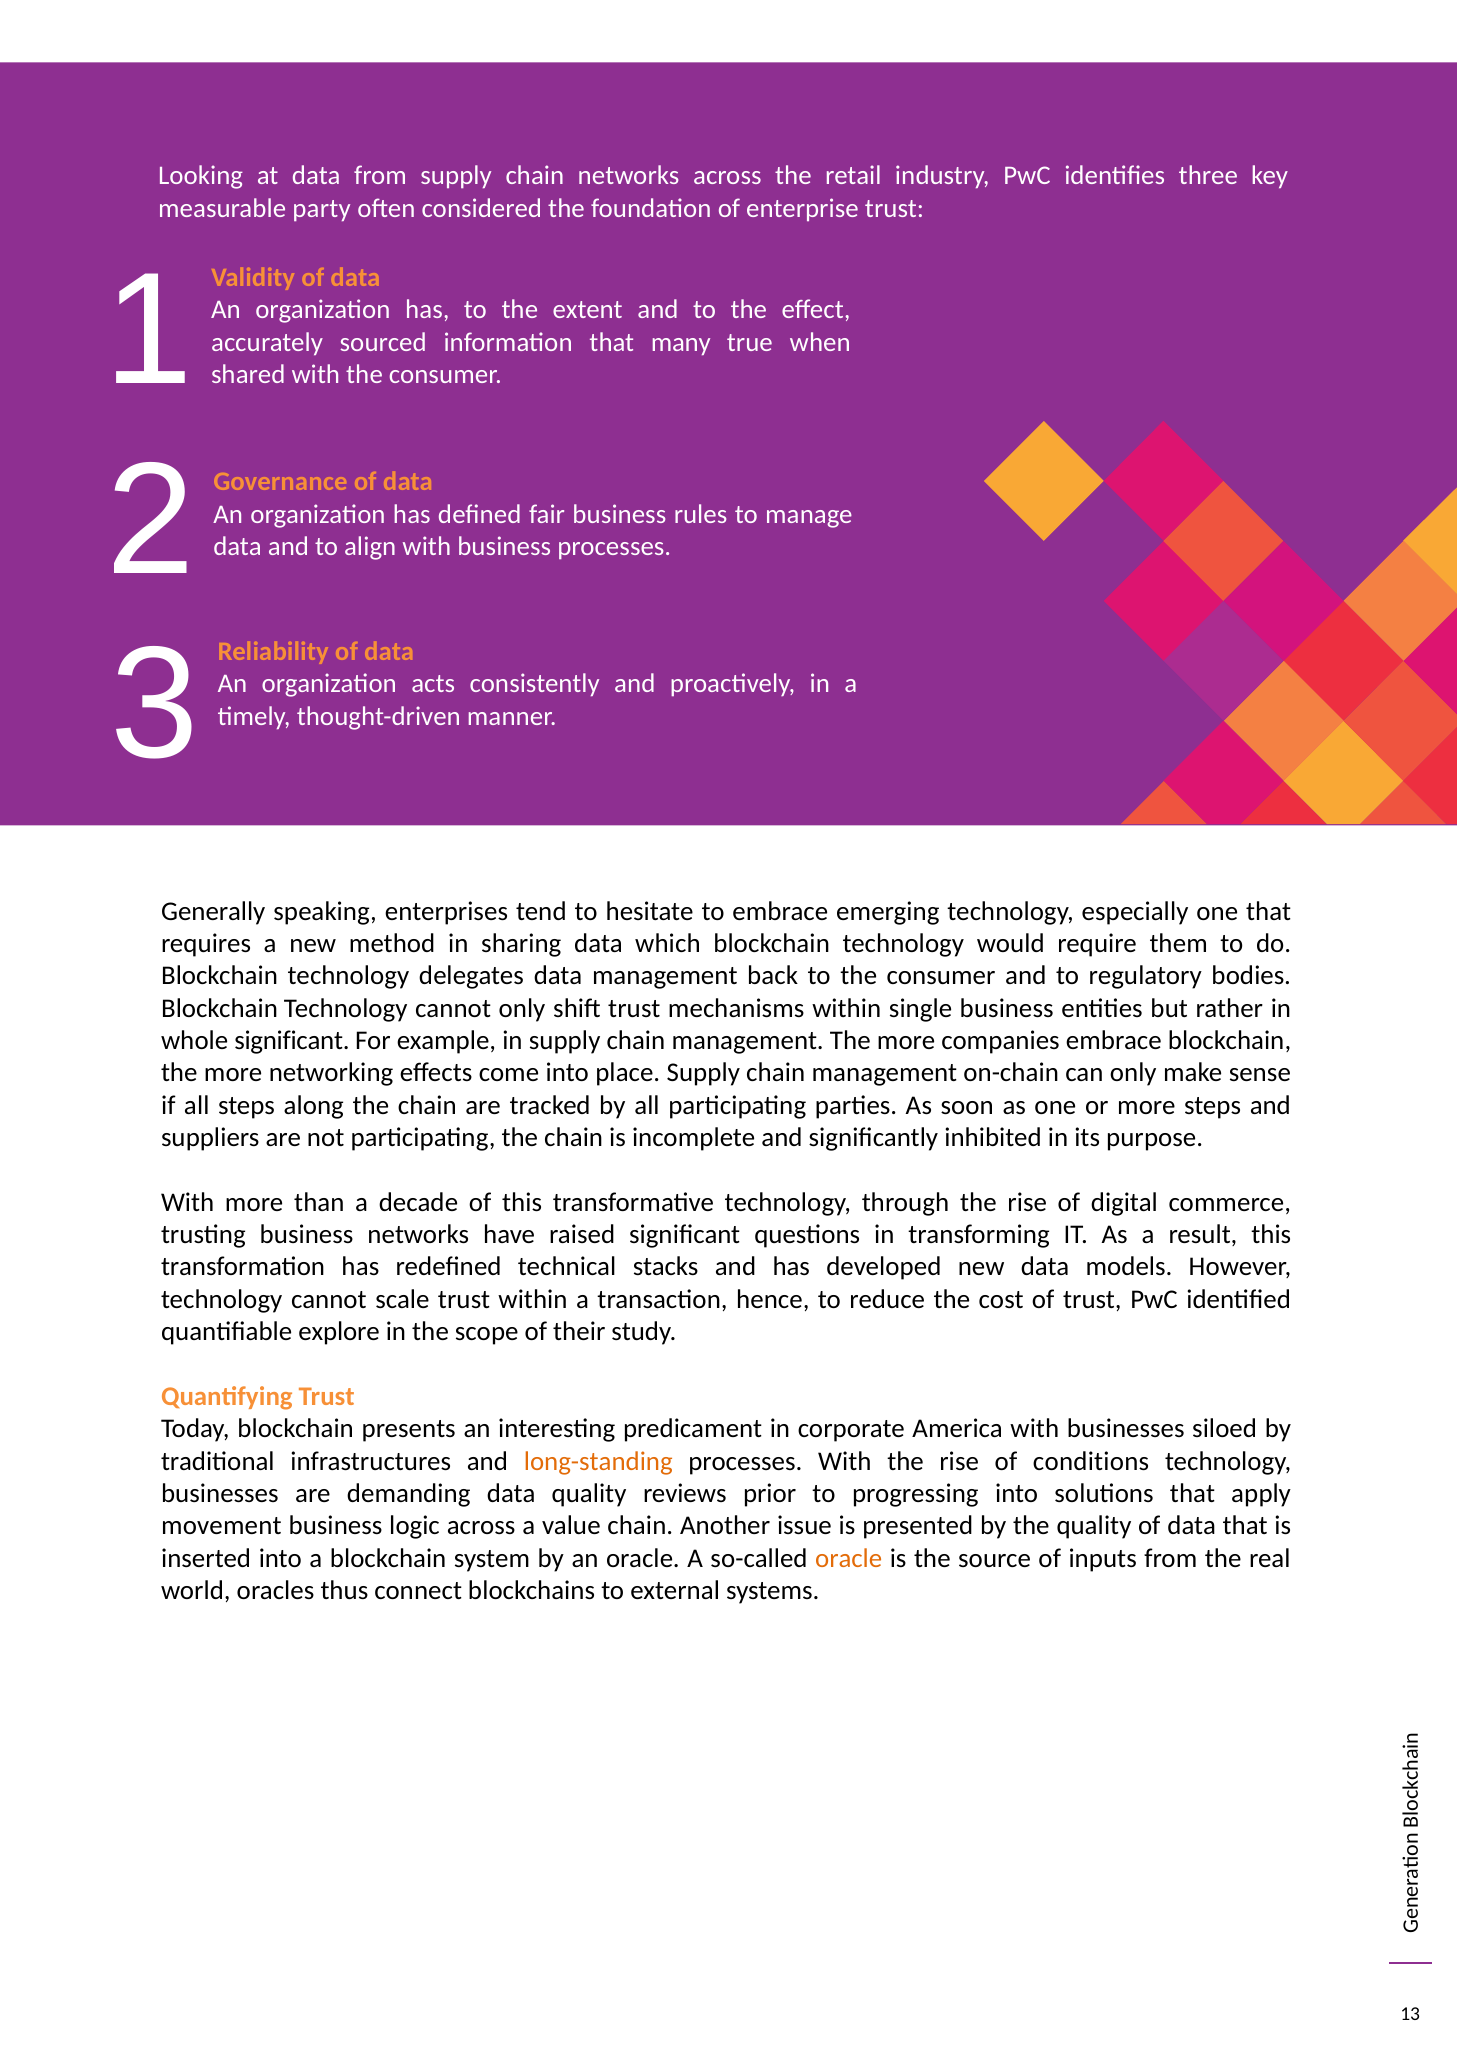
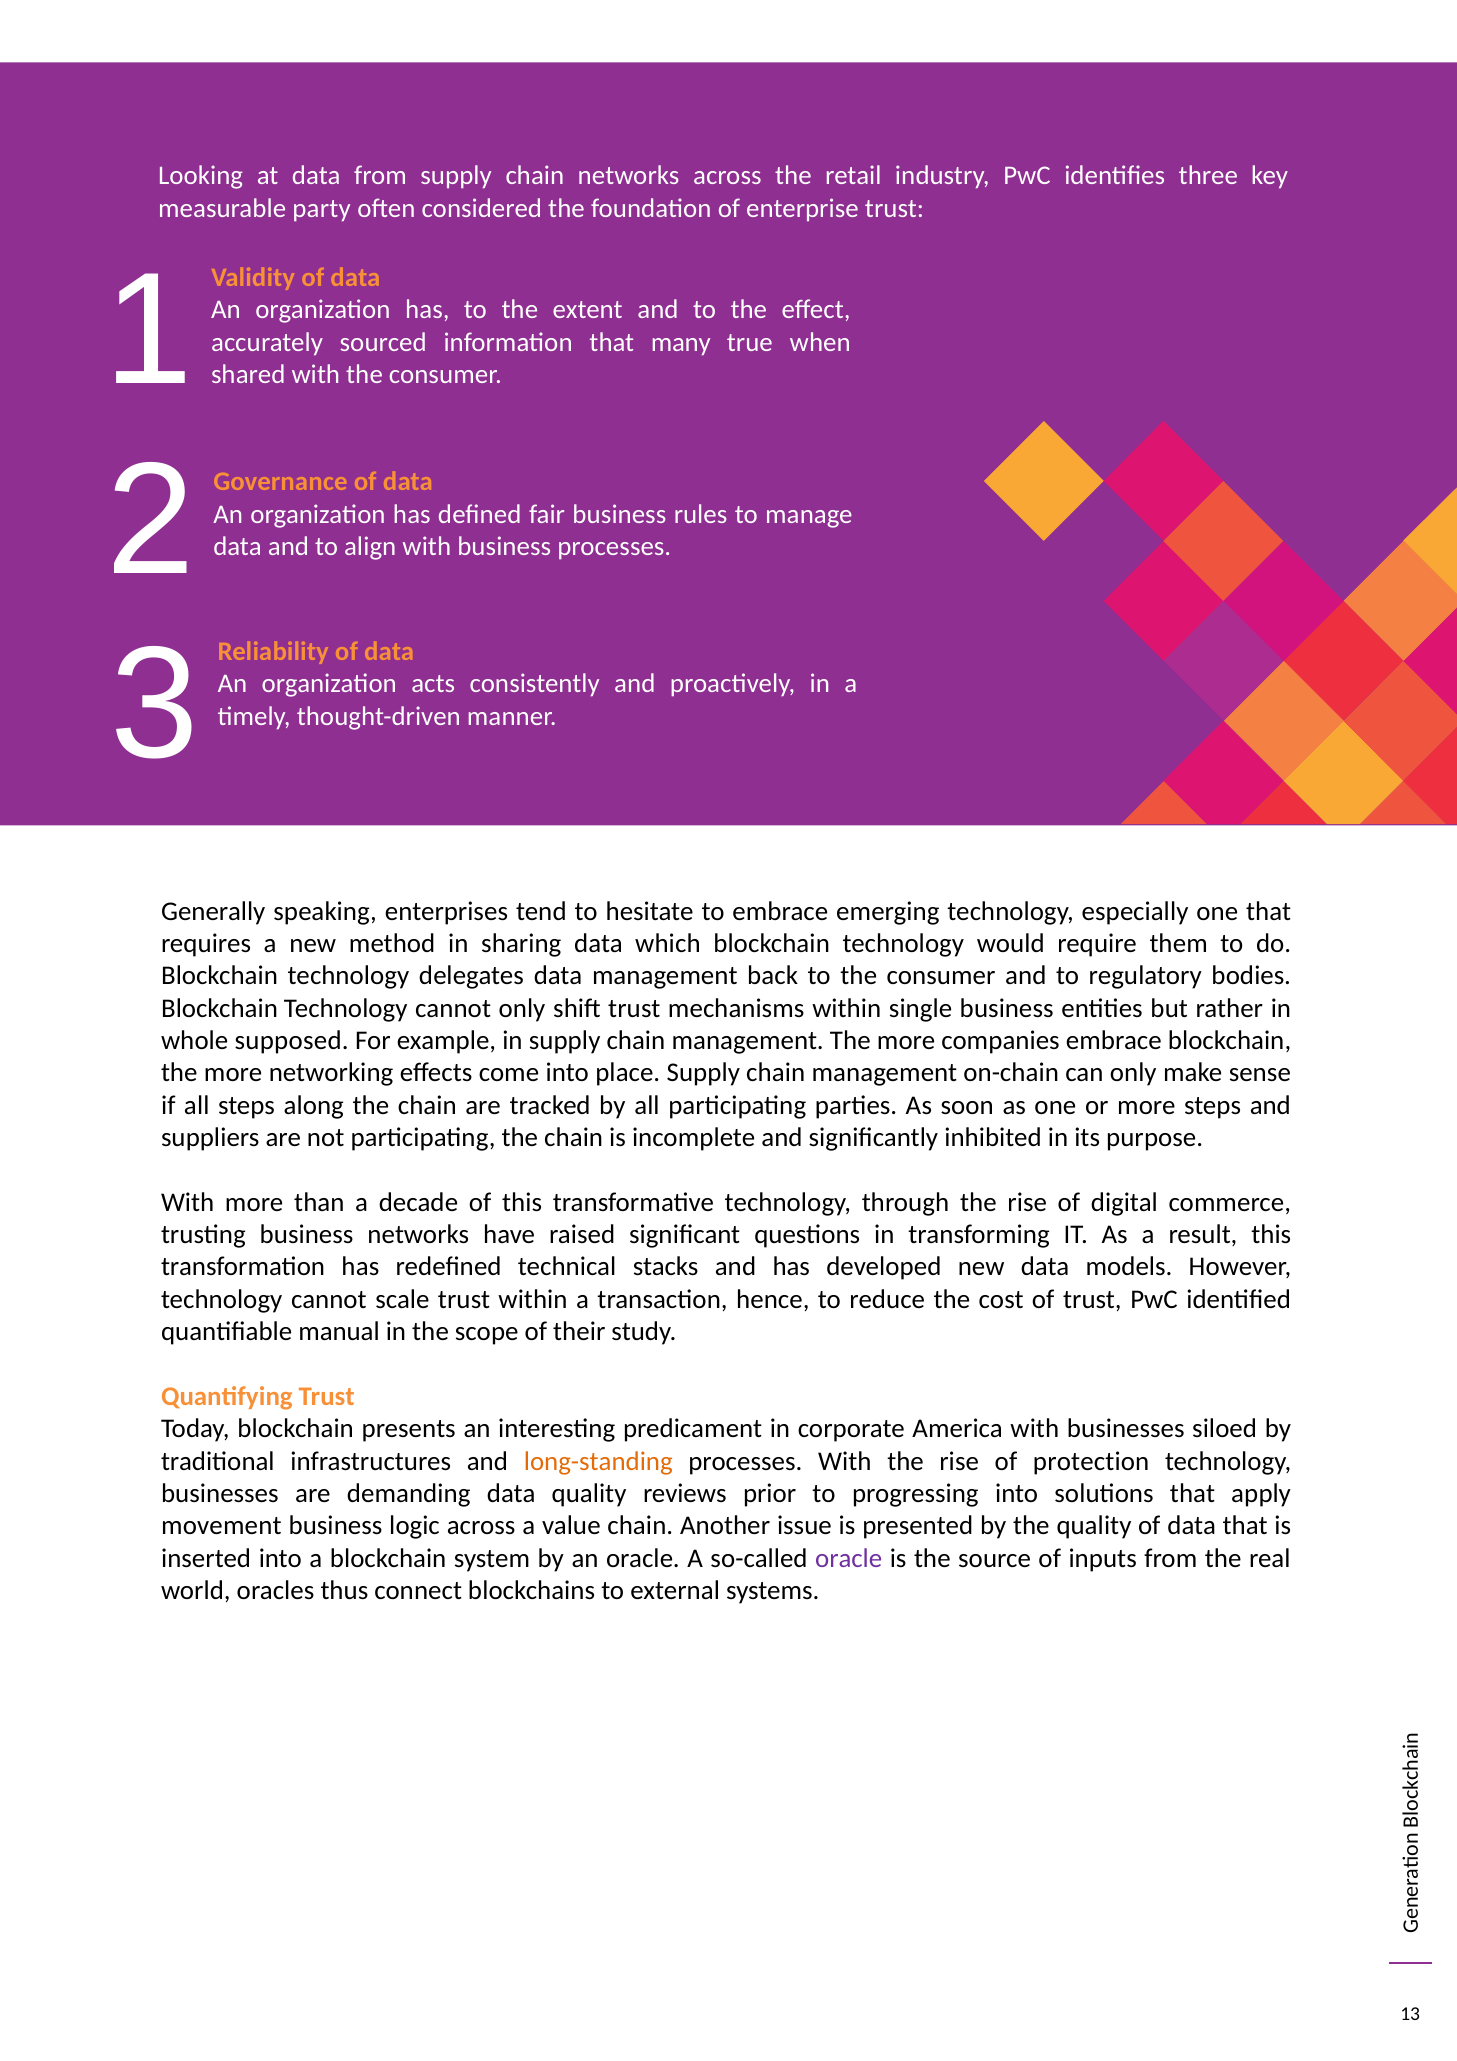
whole significant: significant -> supposed (292, 1041)
explore: explore -> manual (339, 1332)
conditions: conditions -> protection (1091, 1461)
oracle colour: orange -> purple (849, 1558)
